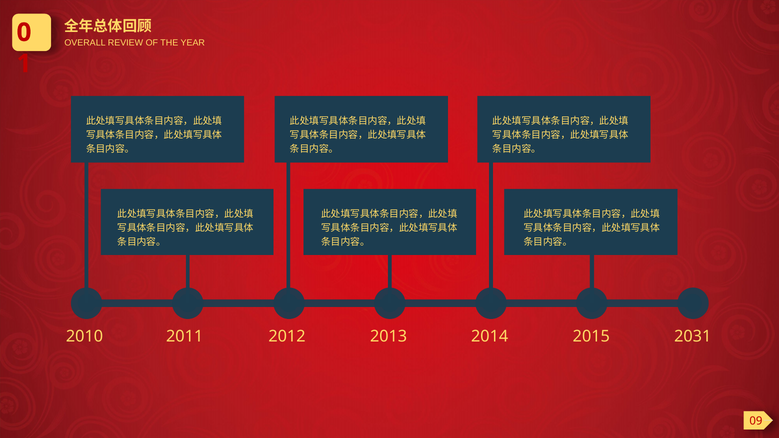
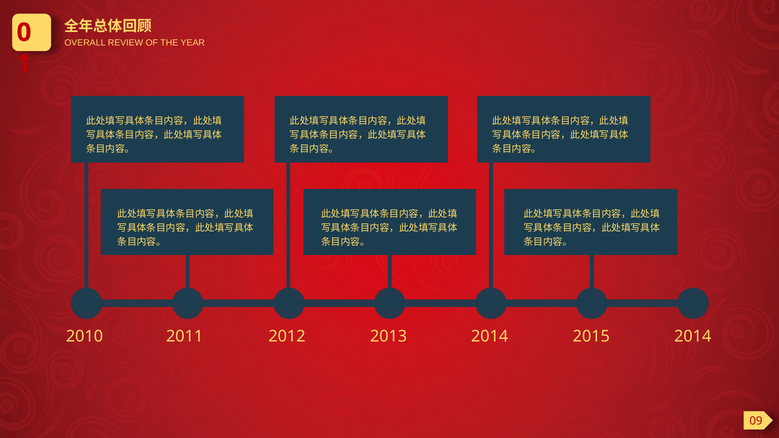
2031: 2031 -> 2014 (693, 337)
